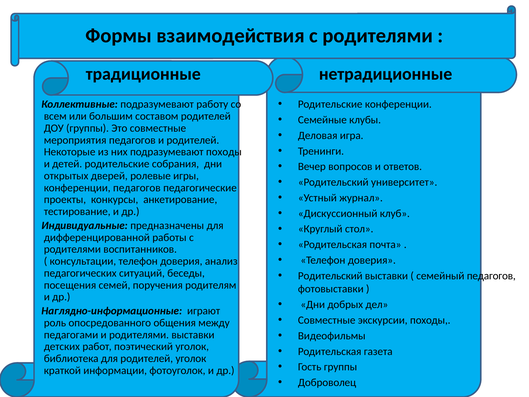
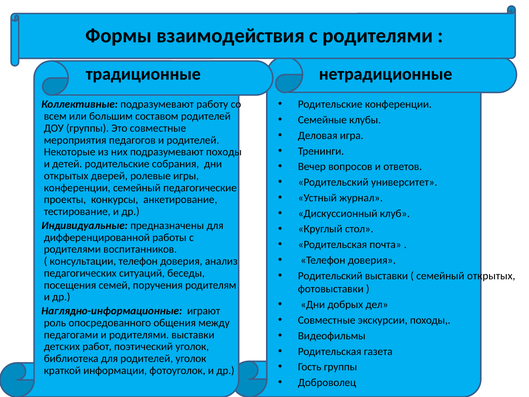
конференции педагогов: педагогов -> семейный (137, 188)
семейный педагогов: педагогов -> открытых (491, 276)
